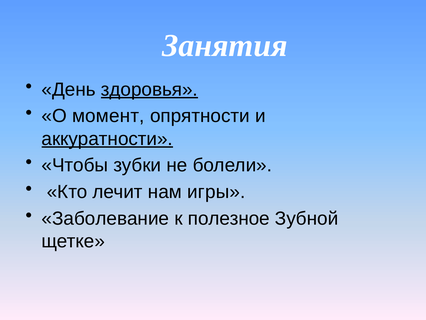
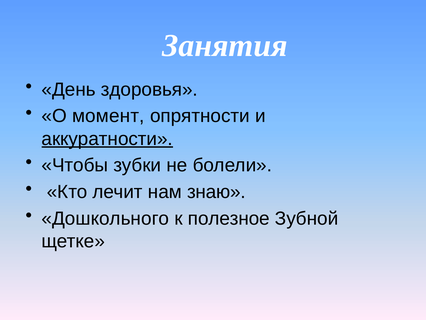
здоровья underline: present -> none (149, 89)
игры: игры -> знаю (216, 192)
Заболевание: Заболевание -> Дошкольного (105, 218)
